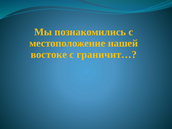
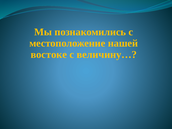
граничит…: граничит… -> величину… (107, 55)
